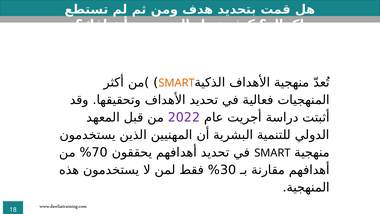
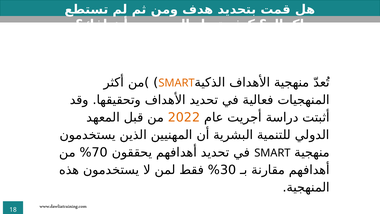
2022 colour: purple -> orange (184, 117)
